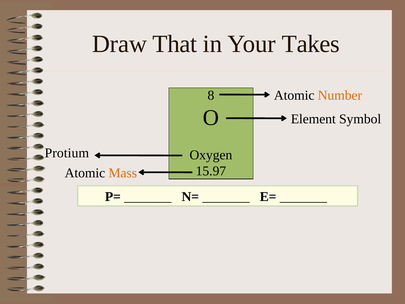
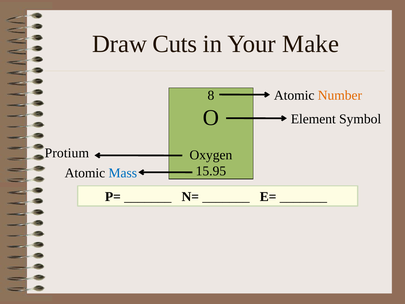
That: That -> Cuts (175, 44)
Takes: Takes -> Make (311, 44)
15.97: 15.97 -> 15.95 (211, 171)
Mass colour: orange -> blue (123, 173)
